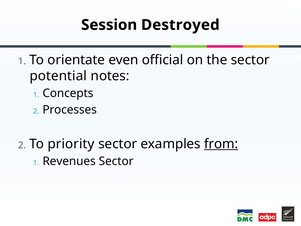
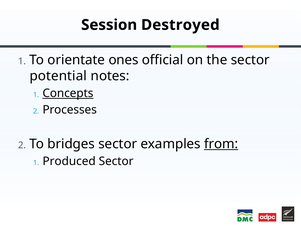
even: even -> ones (123, 60)
Concepts underline: none -> present (68, 93)
priority: priority -> bridges (71, 144)
Revenues: Revenues -> Produced (69, 161)
